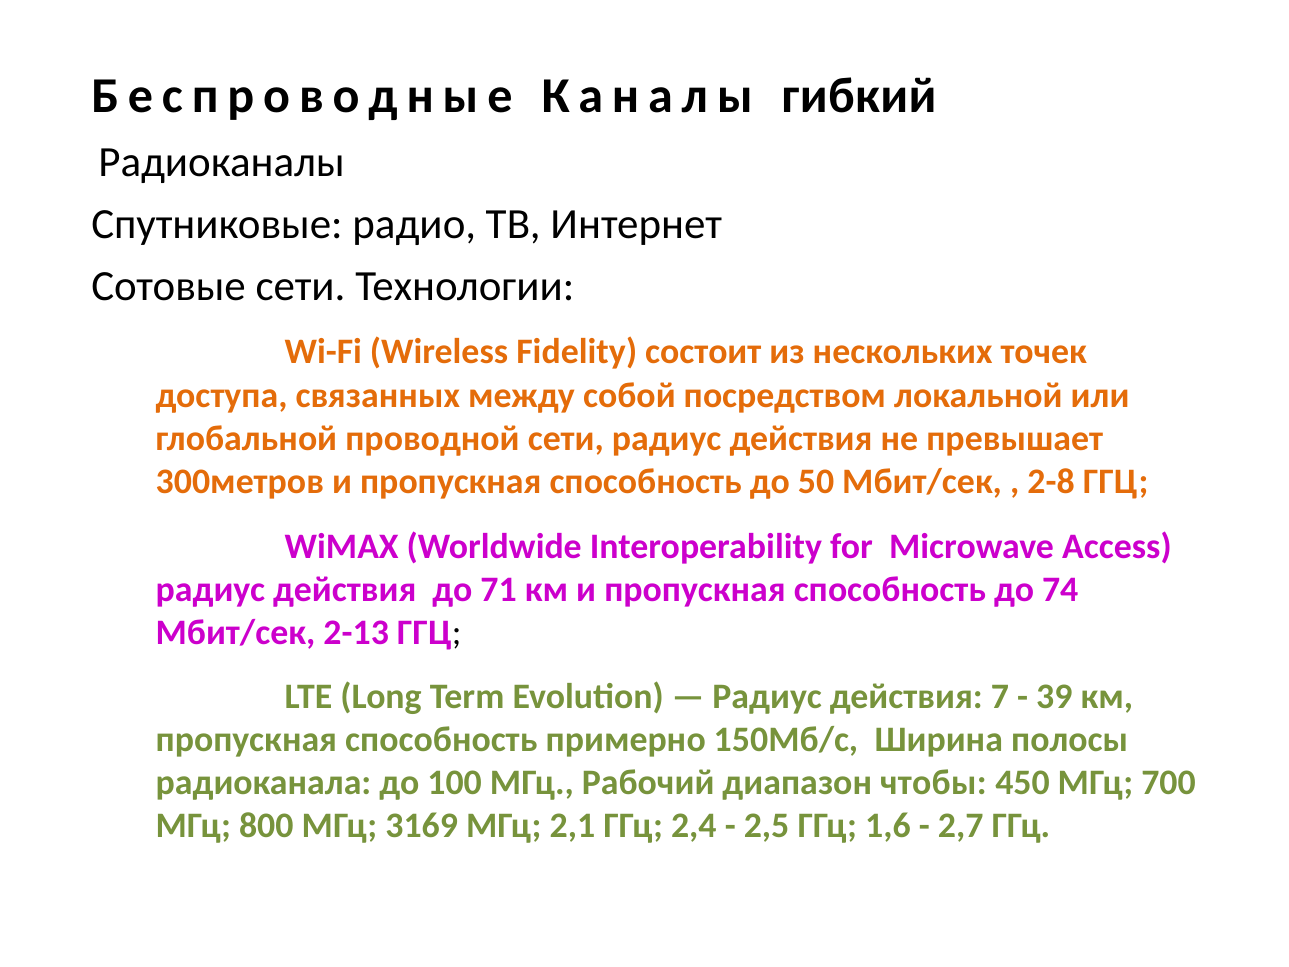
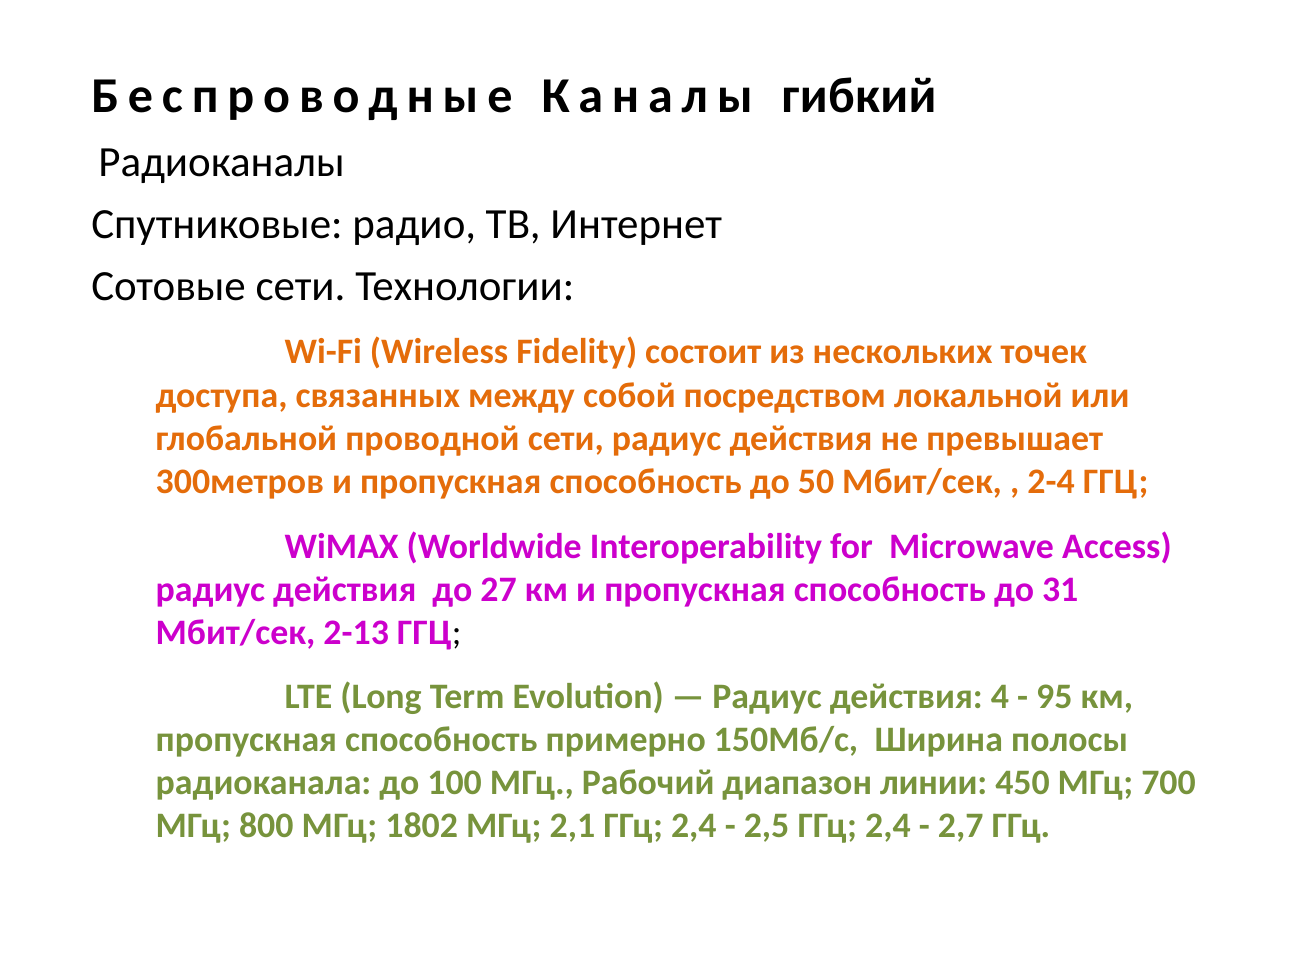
2-8: 2-8 -> 2-4 (1051, 482)
71: 71 -> 27 (499, 589)
74: 74 -> 31 (1060, 589)
7: 7 -> 4 (1000, 697)
39: 39 -> 95 (1054, 697)
чтобы: чтобы -> линии (934, 783)
3169: 3169 -> 1802 (422, 826)
2,5 ГГц 1,6: 1,6 -> 2,4 (888, 826)
